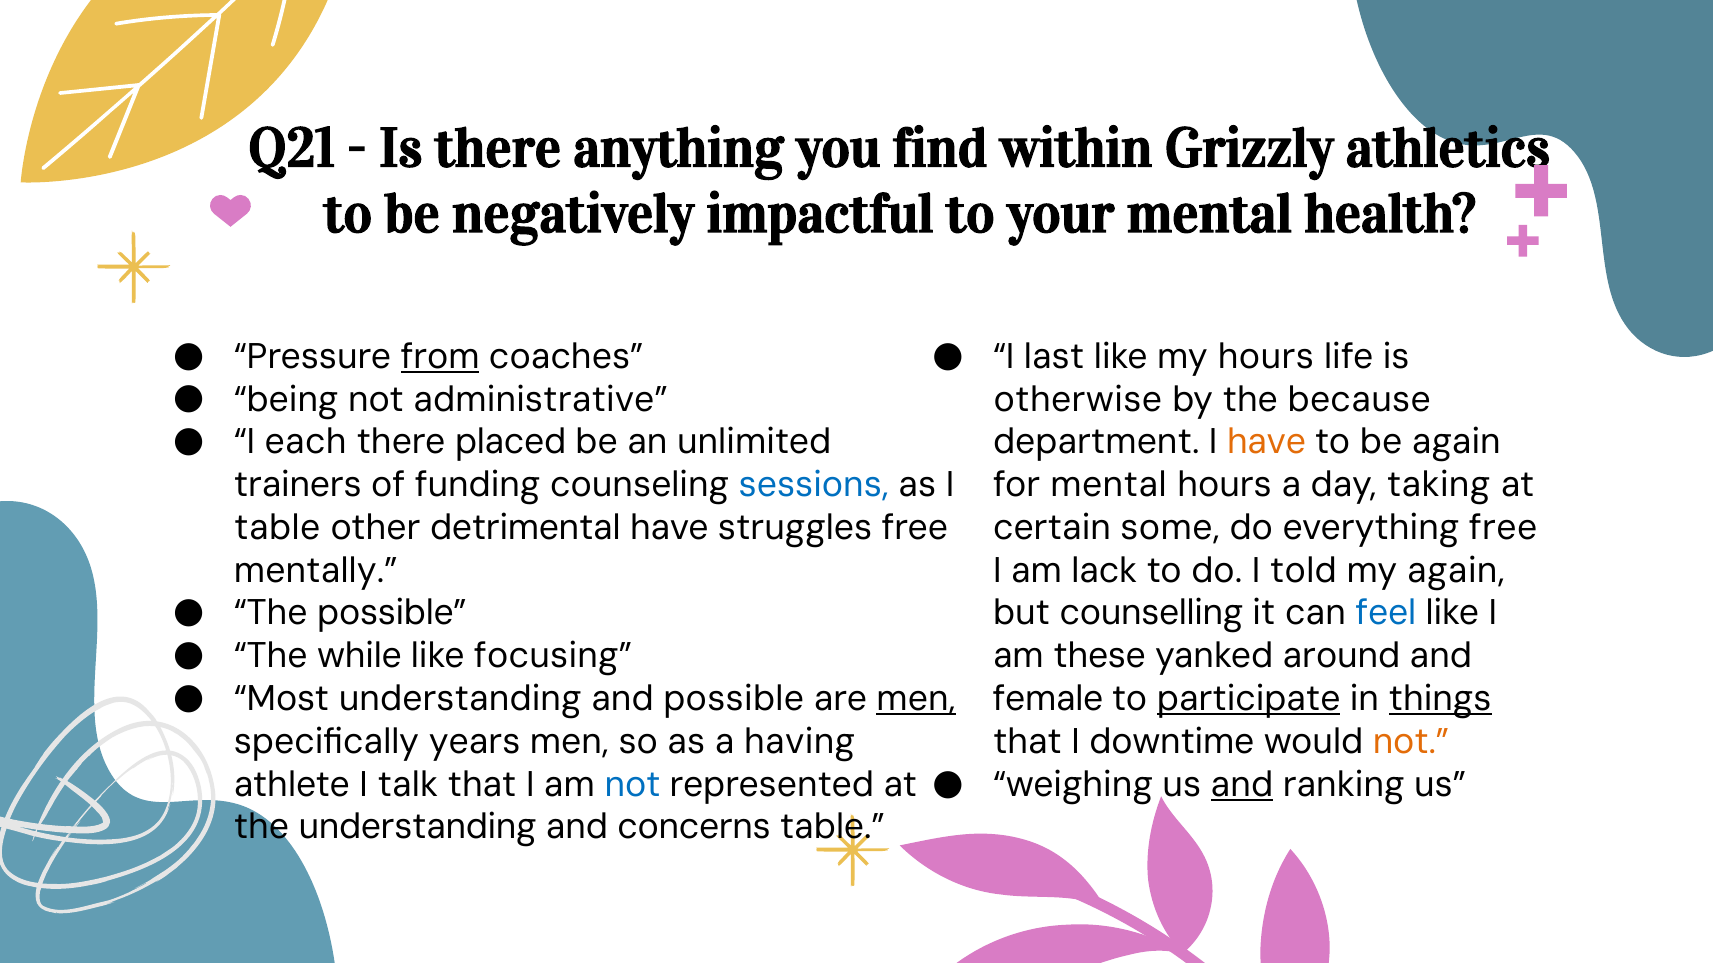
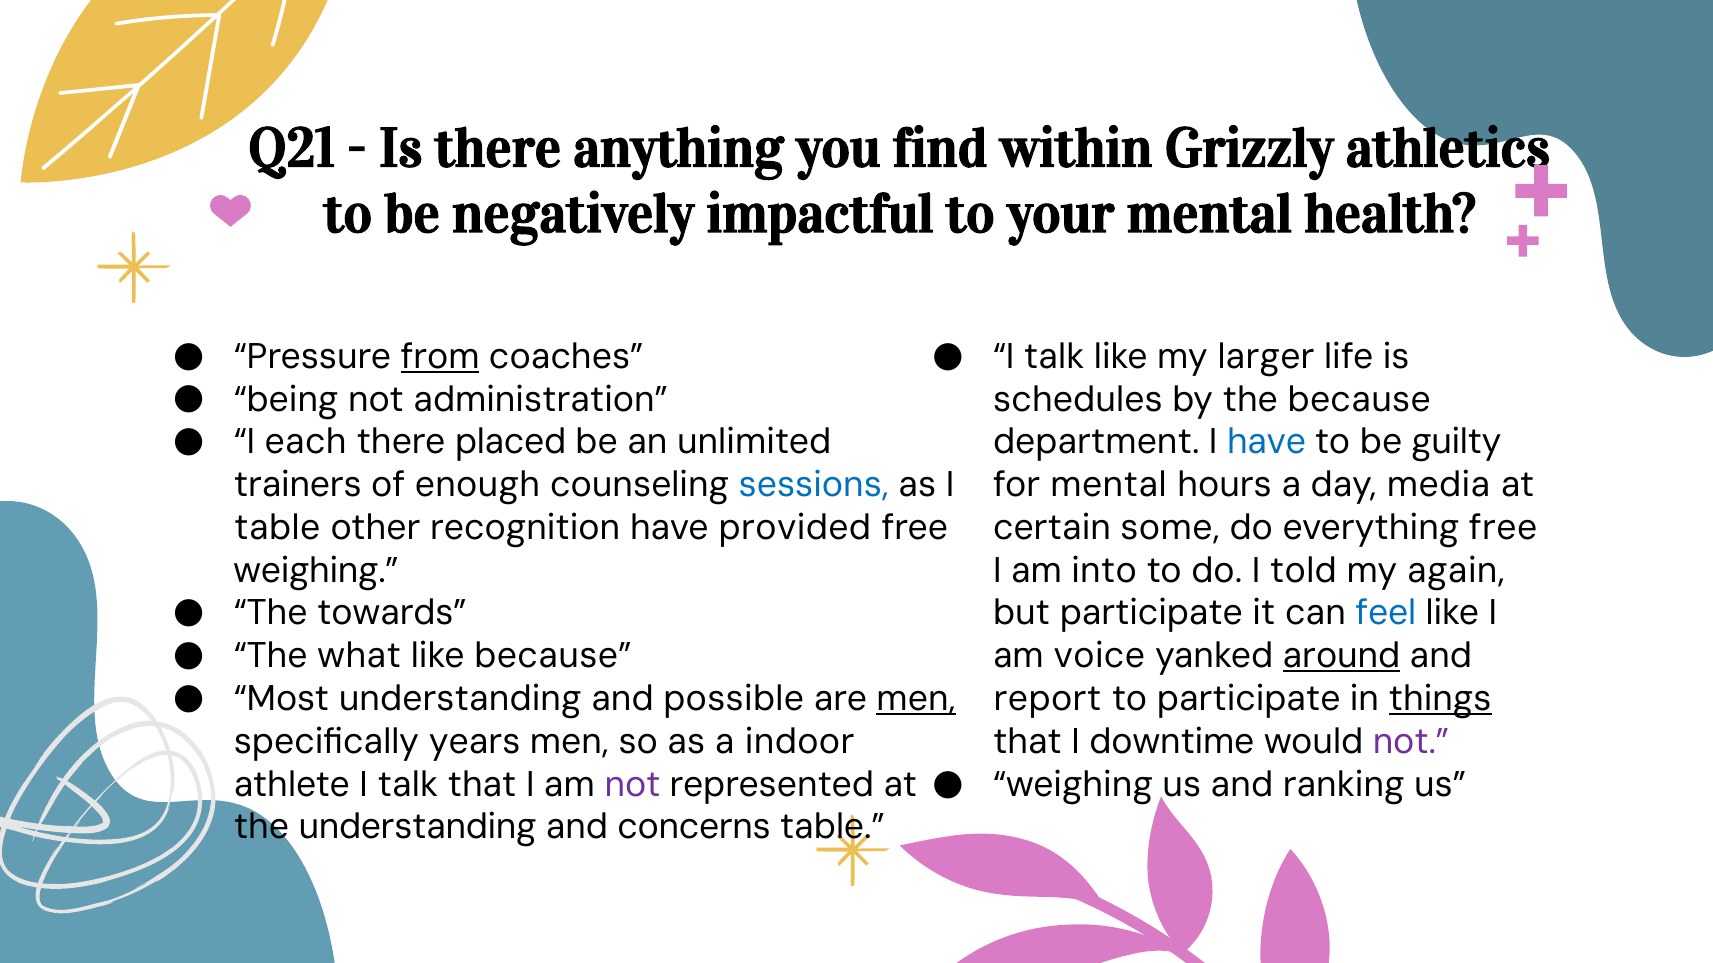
last: last -> talk (1054, 357)
my hours: hours -> larger (1266, 357)
administrative: administrative -> administration (541, 399)
otherwise: otherwise -> schedules (1078, 399)
have colour: orange -> blue (1267, 442)
be again: again -> guilty (1456, 442)
funding: funding -> enough (477, 485)
taking: taking -> media (1439, 485)
detrimental: detrimental -> recognition (525, 528)
struggles: struggles -> provided (795, 528)
mentally: mentally -> weighing (316, 571)
lack: lack -> into (1104, 571)
The possible: possible -> towards (392, 614)
but counselling: counselling -> participate (1151, 614)
while: while -> what (359, 656)
like focusing: focusing -> because (553, 656)
these: these -> voice (1099, 656)
around underline: none -> present (1341, 656)
female: female -> report (1048, 699)
participate underline: present -> none (1249, 699)
having: having -> indoor (800, 742)
not colour: orange -> purple (1411, 742)
and underline: present -> none (1242, 785)
not colour: blue -> purple (633, 785)
